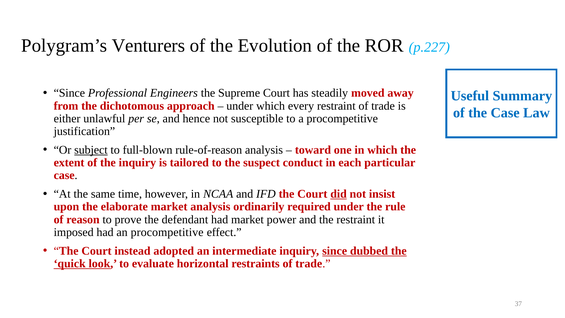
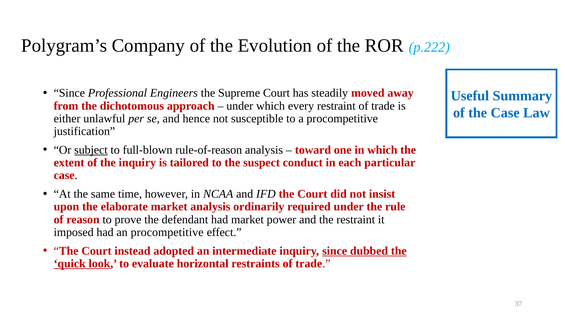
Venturers: Venturers -> Company (148, 45)
p.227: p.227 -> p.222 (429, 47)
did underline: present -> none (339, 194)
